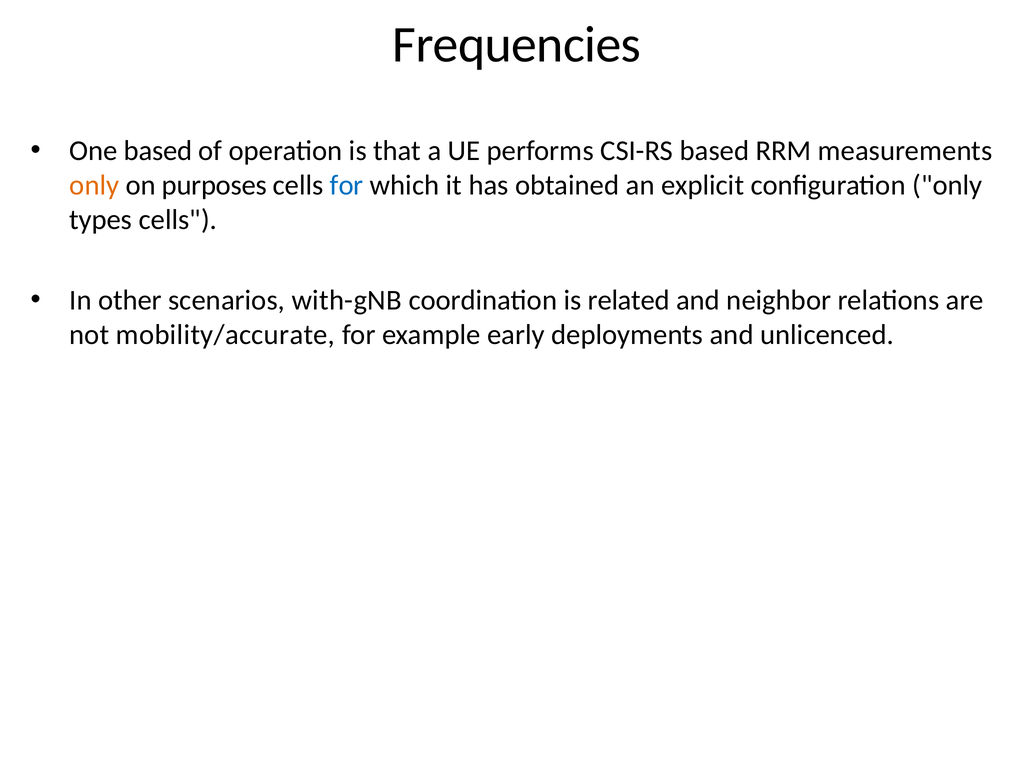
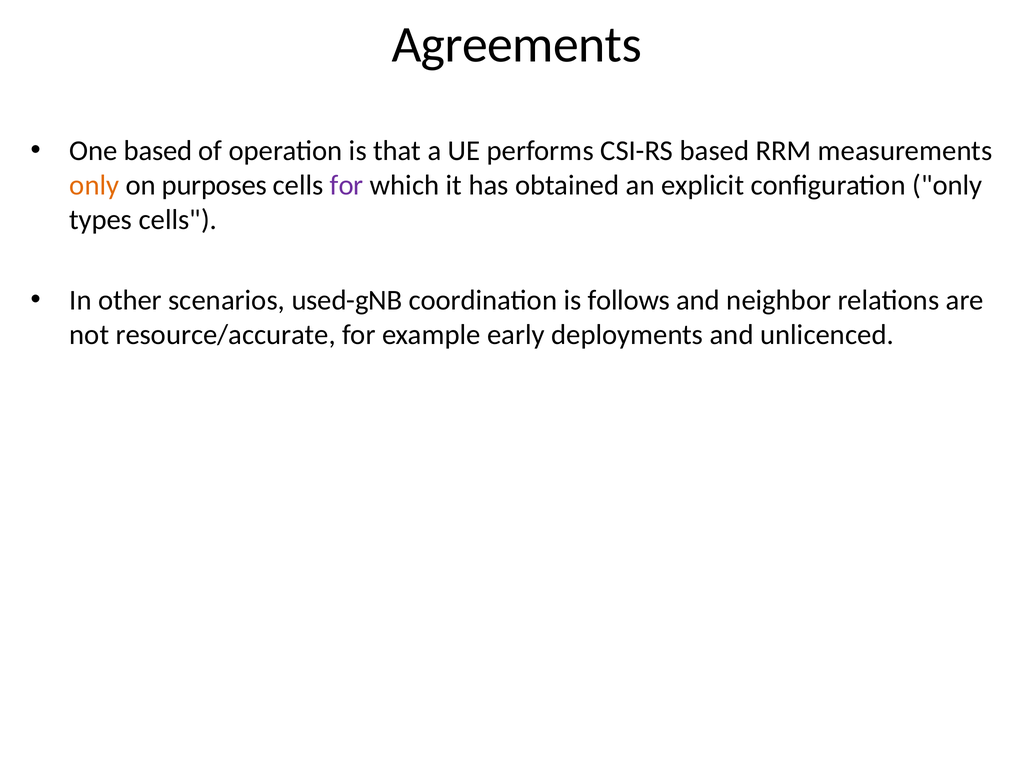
Frequencies: Frequencies -> Agreements (517, 44)
for colour: blue -> purple (347, 185)
with-gNB: with-gNB -> used-gNB (347, 300)
related: related -> follows (629, 300)
mobility/accurate: mobility/accurate -> resource/accurate (226, 335)
